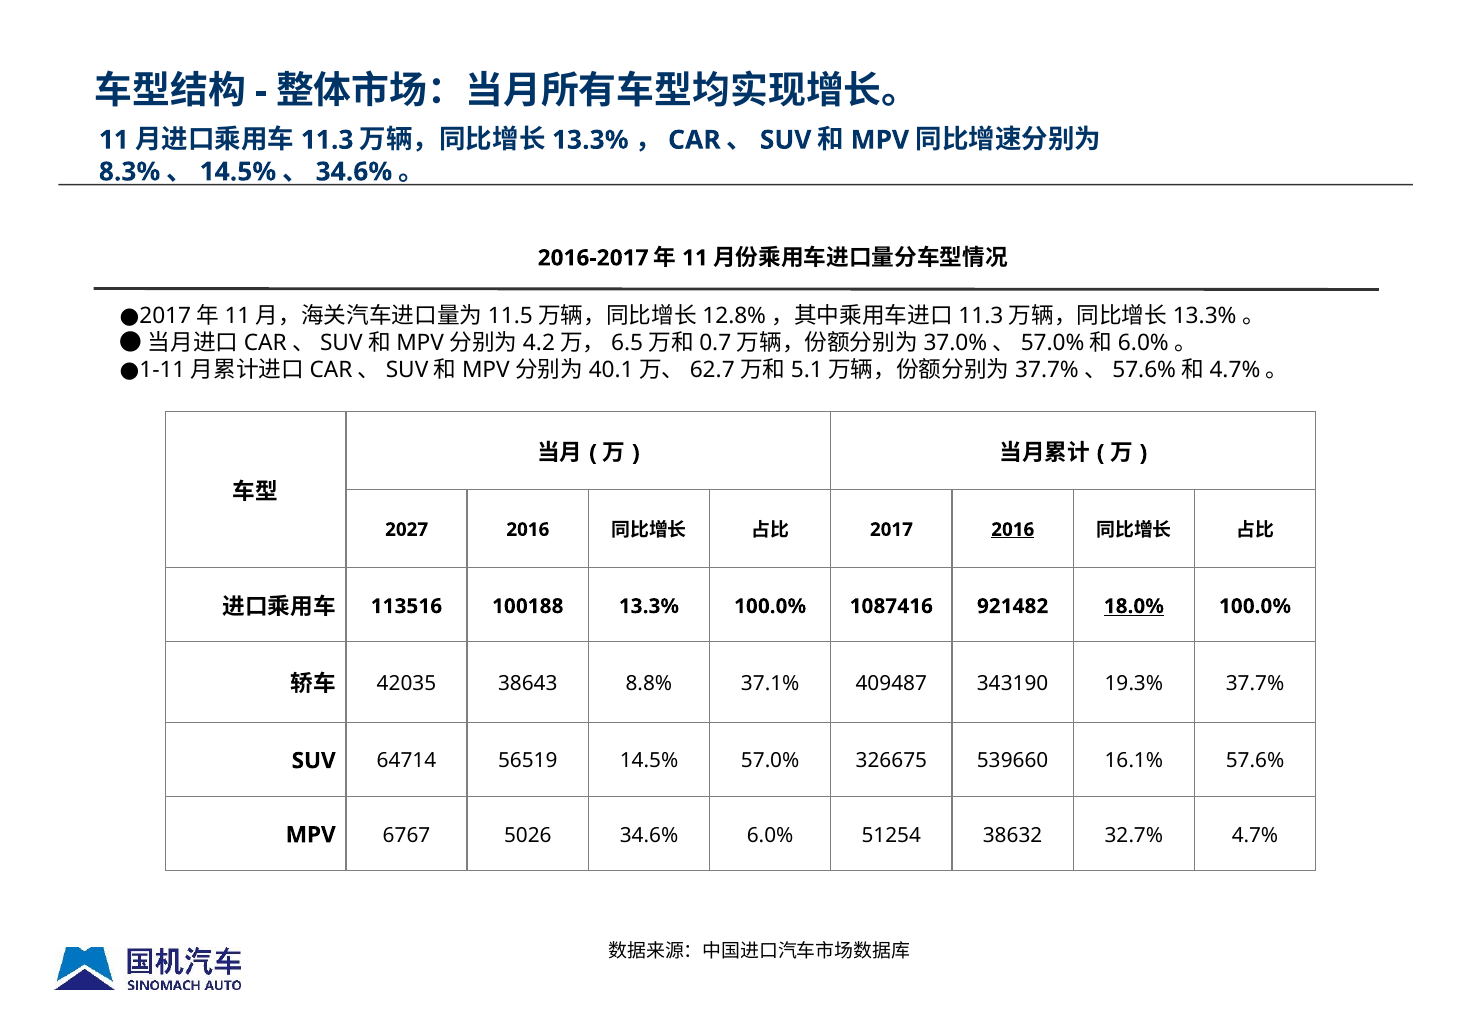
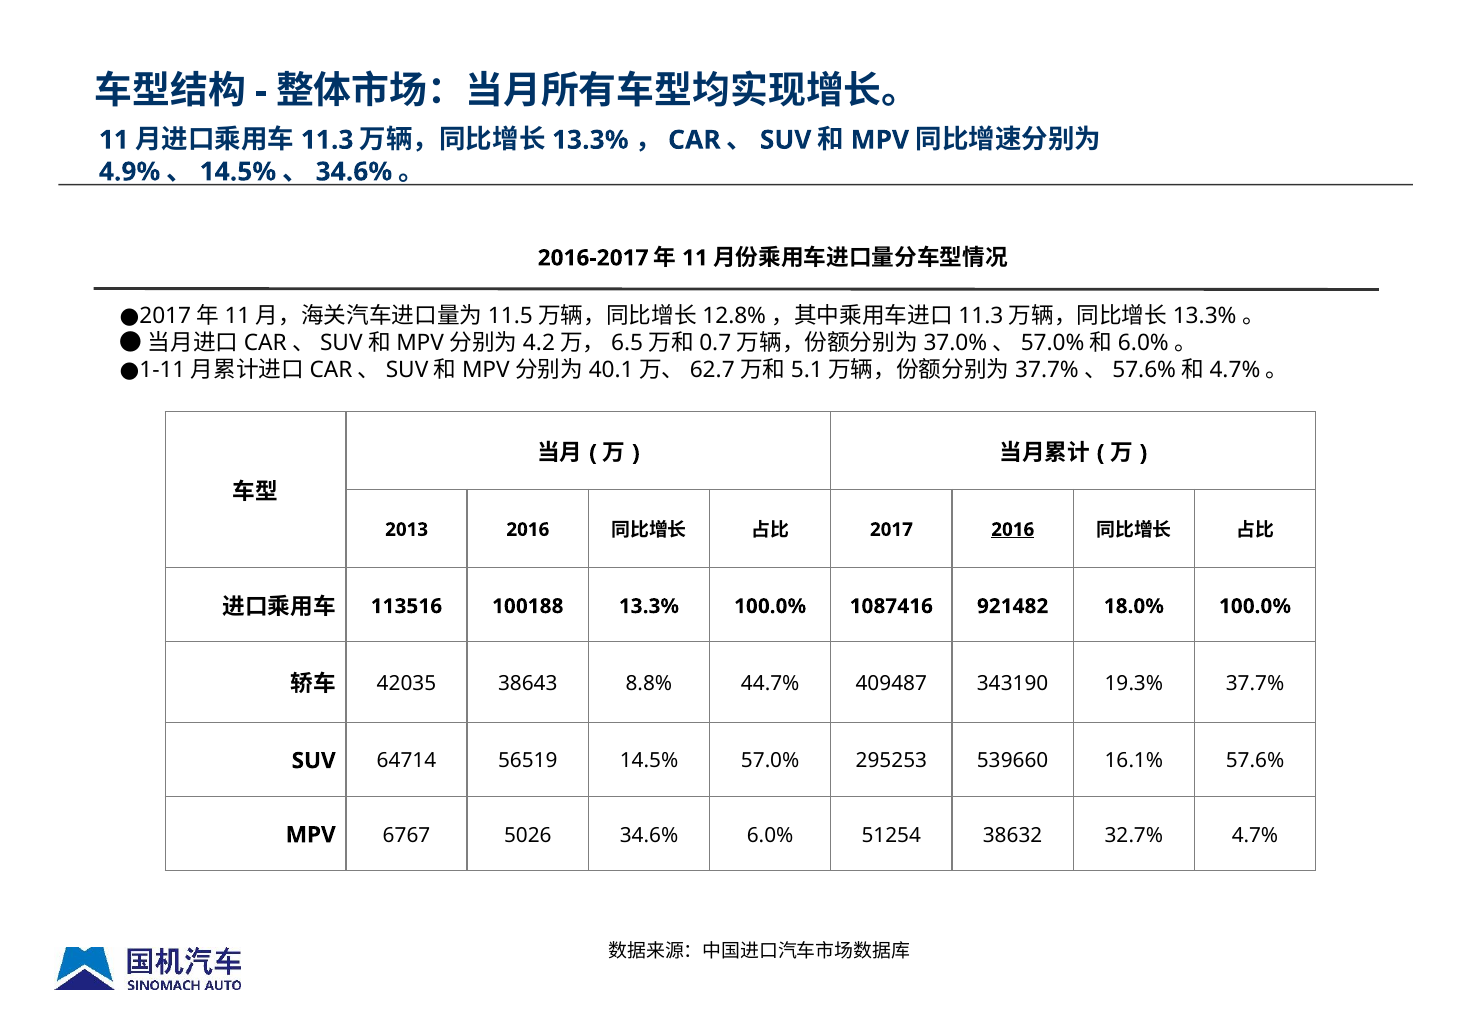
8.3%: 8.3% -> 4.9% (130, 172)
2027: 2027 -> 2013 (407, 530)
18.0% underline: present -> none (1134, 607)
37.1%: 37.1% -> 44.7% (770, 684)
326675: 326675 -> 295253 (891, 761)
